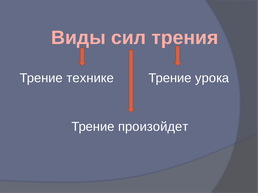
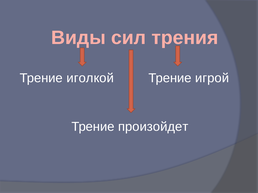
технике: технике -> иголкой (90, 78)
урока: урока -> игрой (212, 78)
